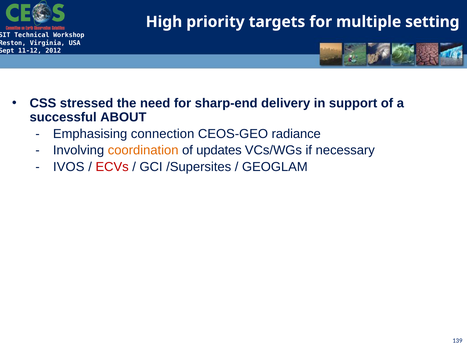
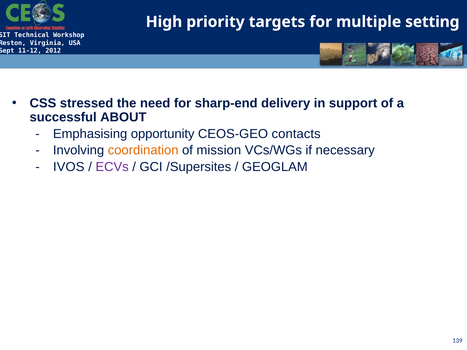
connection: connection -> opportunity (163, 134)
radiance: radiance -> contacts (296, 134)
updates: updates -> mission (219, 150)
ECVs colour: red -> purple (112, 167)
